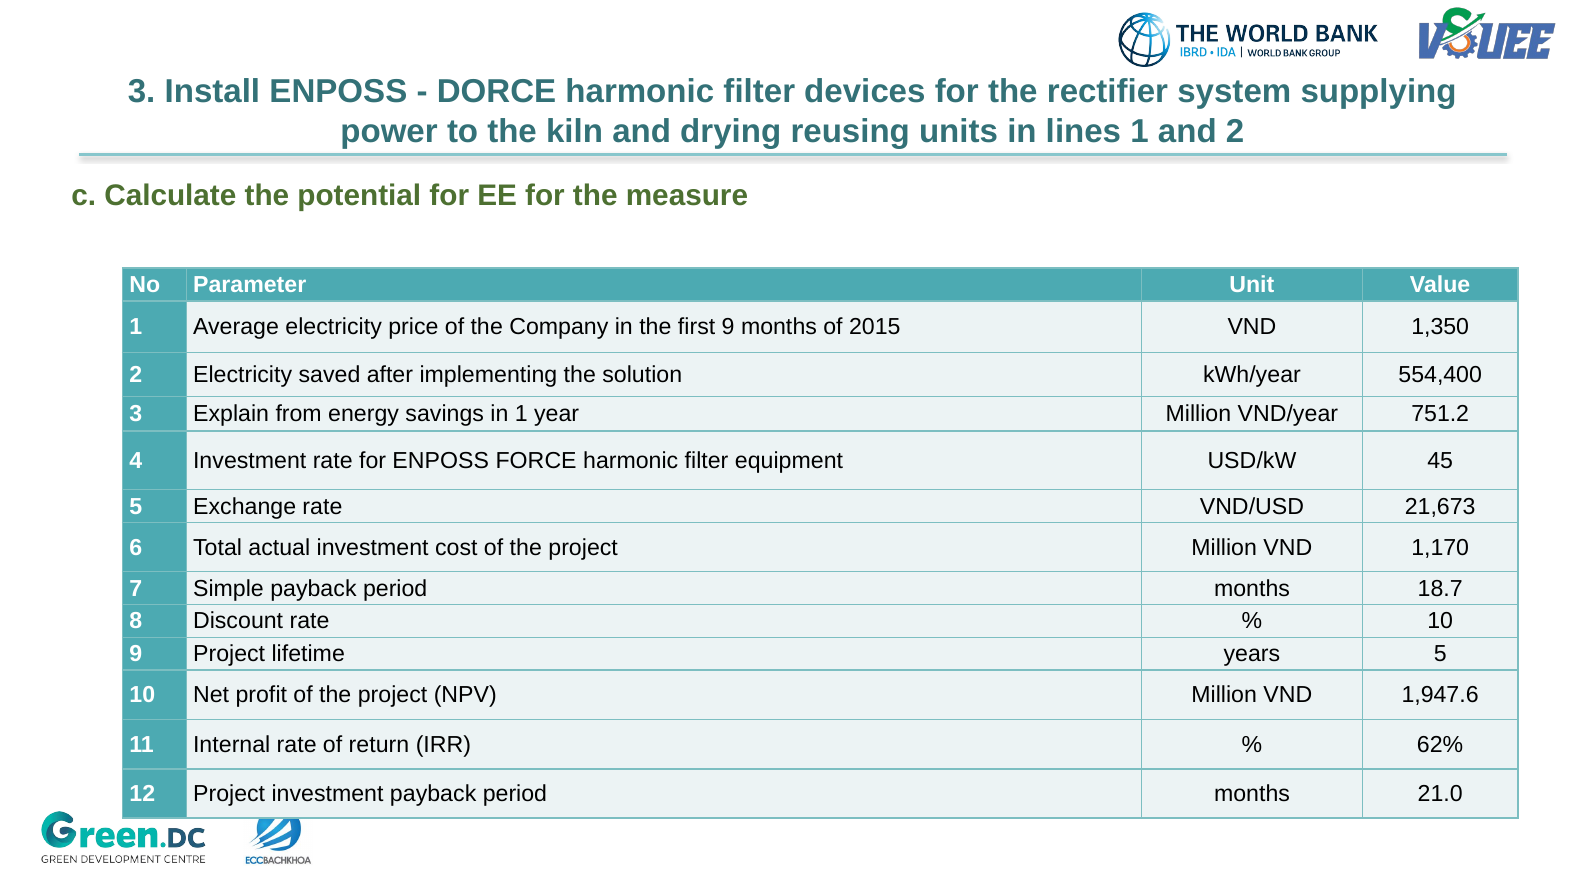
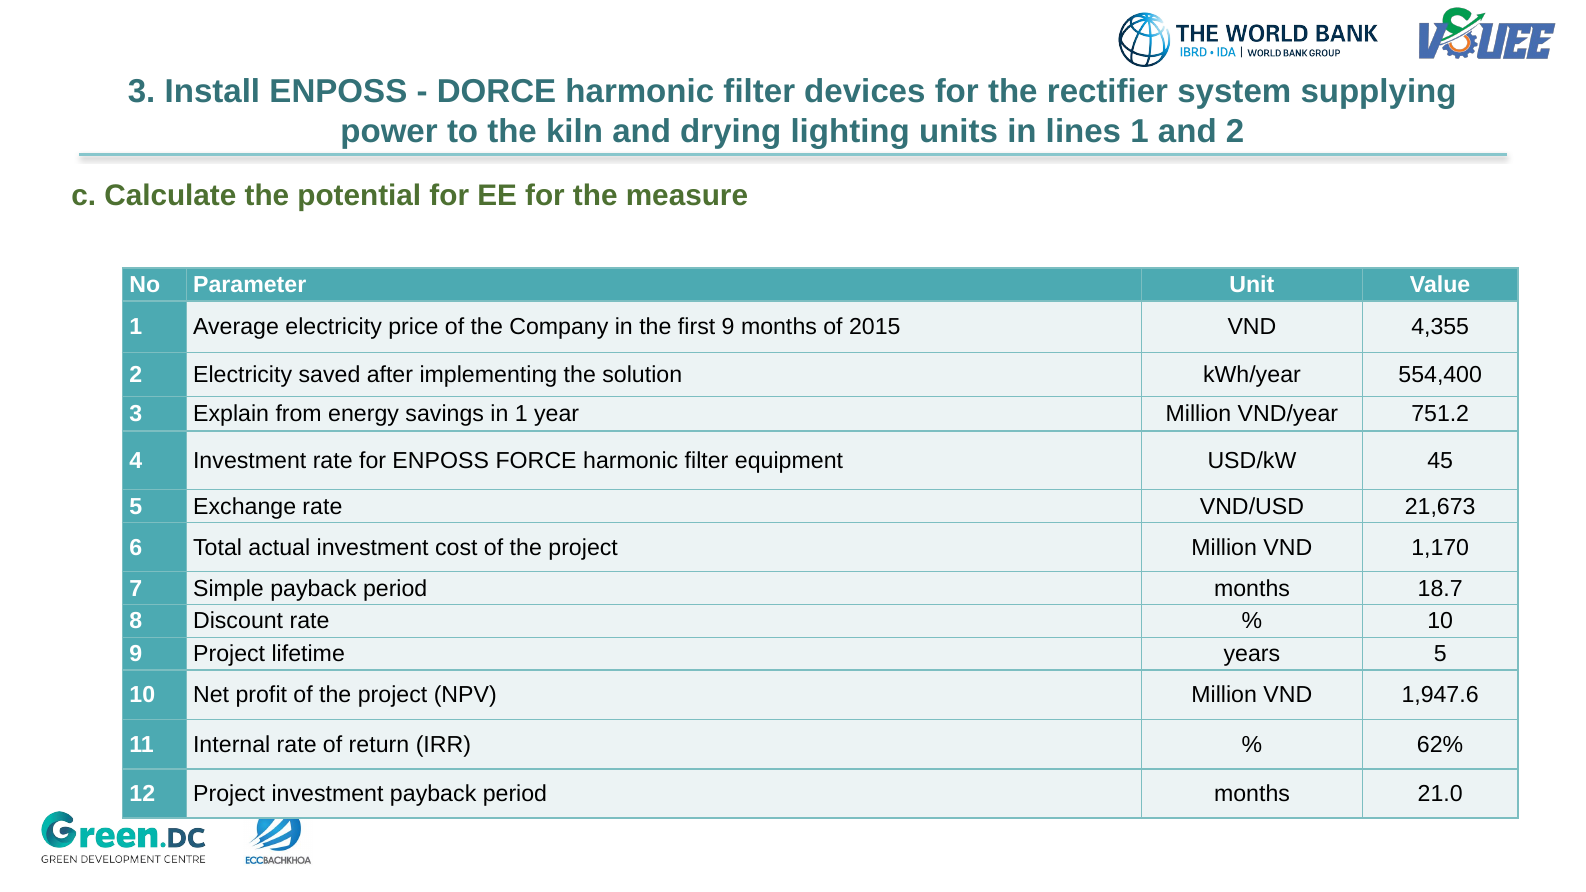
reusing: reusing -> lighting (850, 131)
1,350: 1,350 -> 4,355 (1440, 327)
